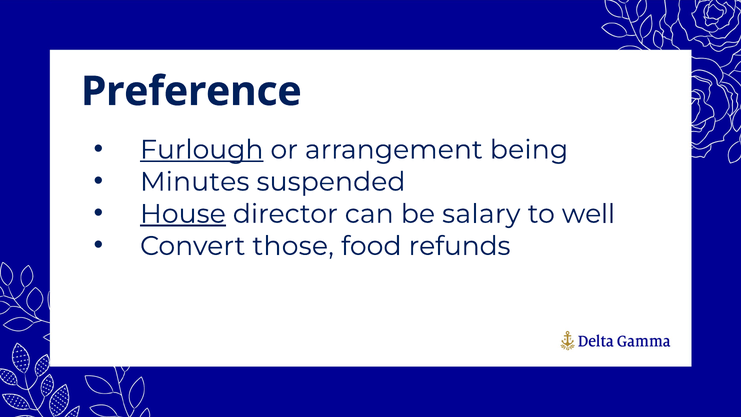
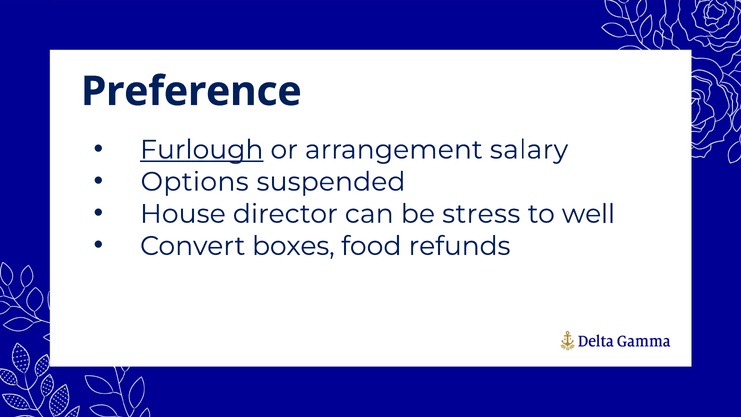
being: being -> salary (529, 150)
Minutes: Minutes -> Options (195, 182)
House underline: present -> none (183, 214)
salary: salary -> stress (481, 214)
those: those -> boxes (293, 246)
